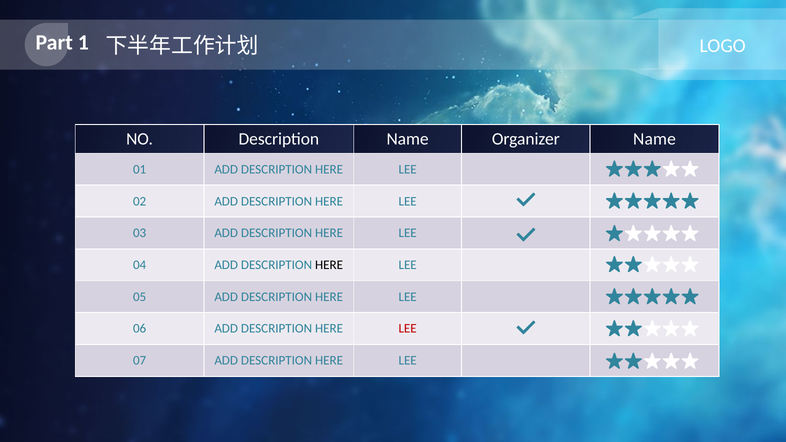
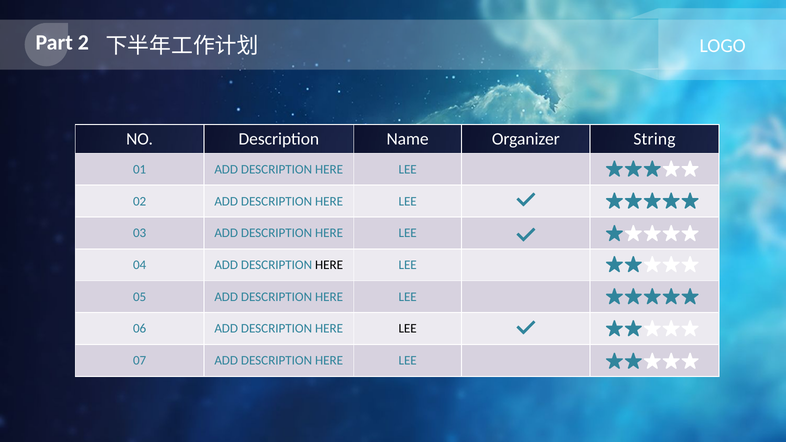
1: 1 -> 2 (83, 43)
Organizer Name: Name -> String (654, 139)
LEE colour: red -> black (408, 329)
